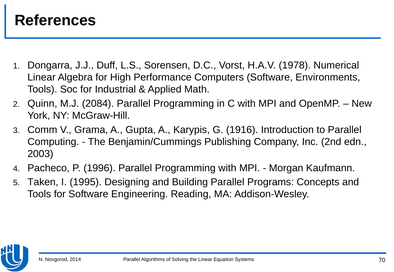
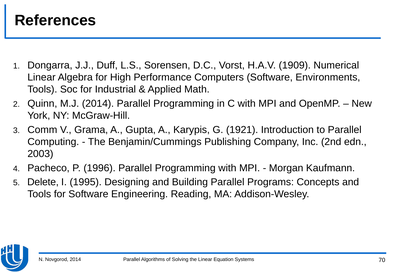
1978: 1978 -> 1909 (295, 65)
M.J 2084: 2084 -> 2014 (98, 104)
1916: 1916 -> 1921 (242, 130)
Taken: Taken -> Delete (43, 183)
